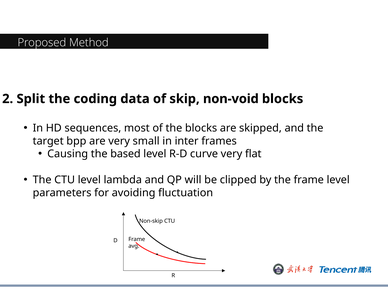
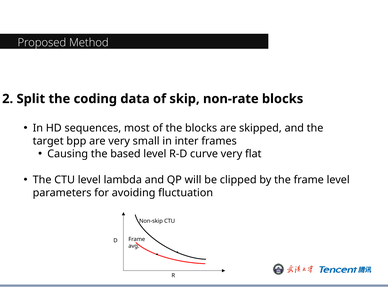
non-void: non-void -> non-rate (231, 99)
